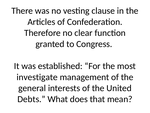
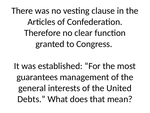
investigate: investigate -> guarantees (37, 77)
